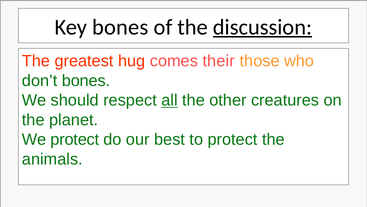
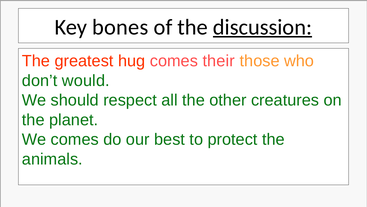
don’t bones: bones -> would (86, 80)
all underline: present -> none (169, 100)
We protect: protect -> comes (75, 139)
